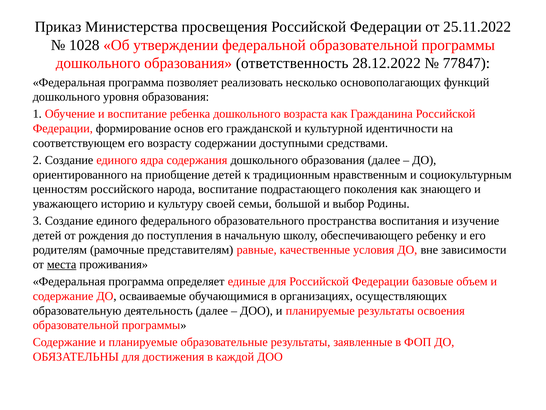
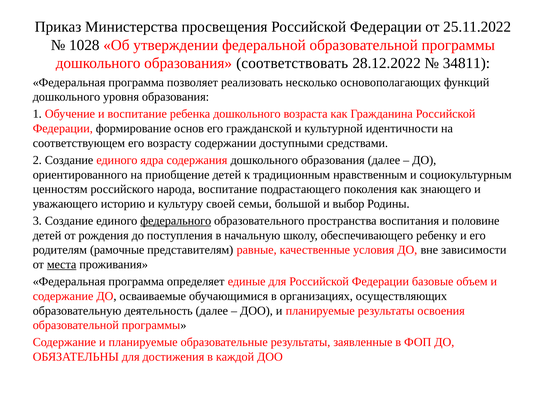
ответственность: ответственность -> соответствовать (292, 63)
77847: 77847 -> 34811 (466, 63)
федерального underline: none -> present (176, 221)
изучение: изучение -> половине (475, 221)
